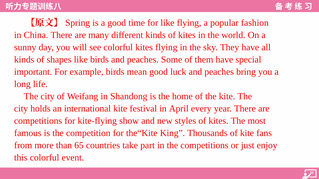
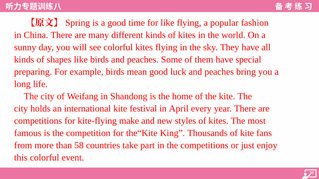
important: important -> preparing (33, 72)
show: show -> make (129, 121)
65: 65 -> 58 (79, 146)
